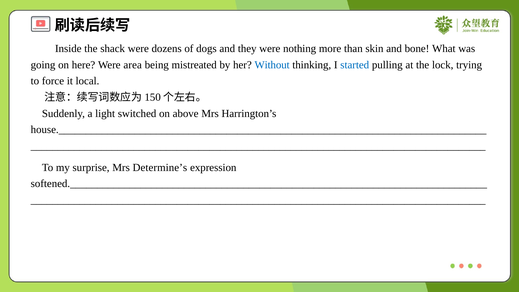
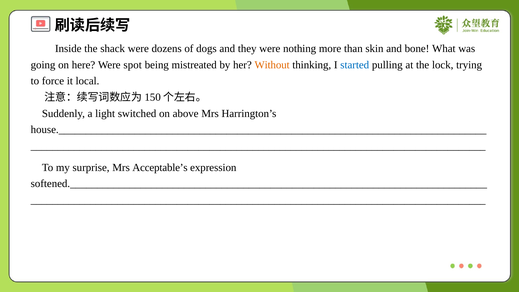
area: area -> spot (133, 65)
Without colour: blue -> orange (272, 65)
Determine’s: Determine’s -> Acceptable’s (160, 167)
